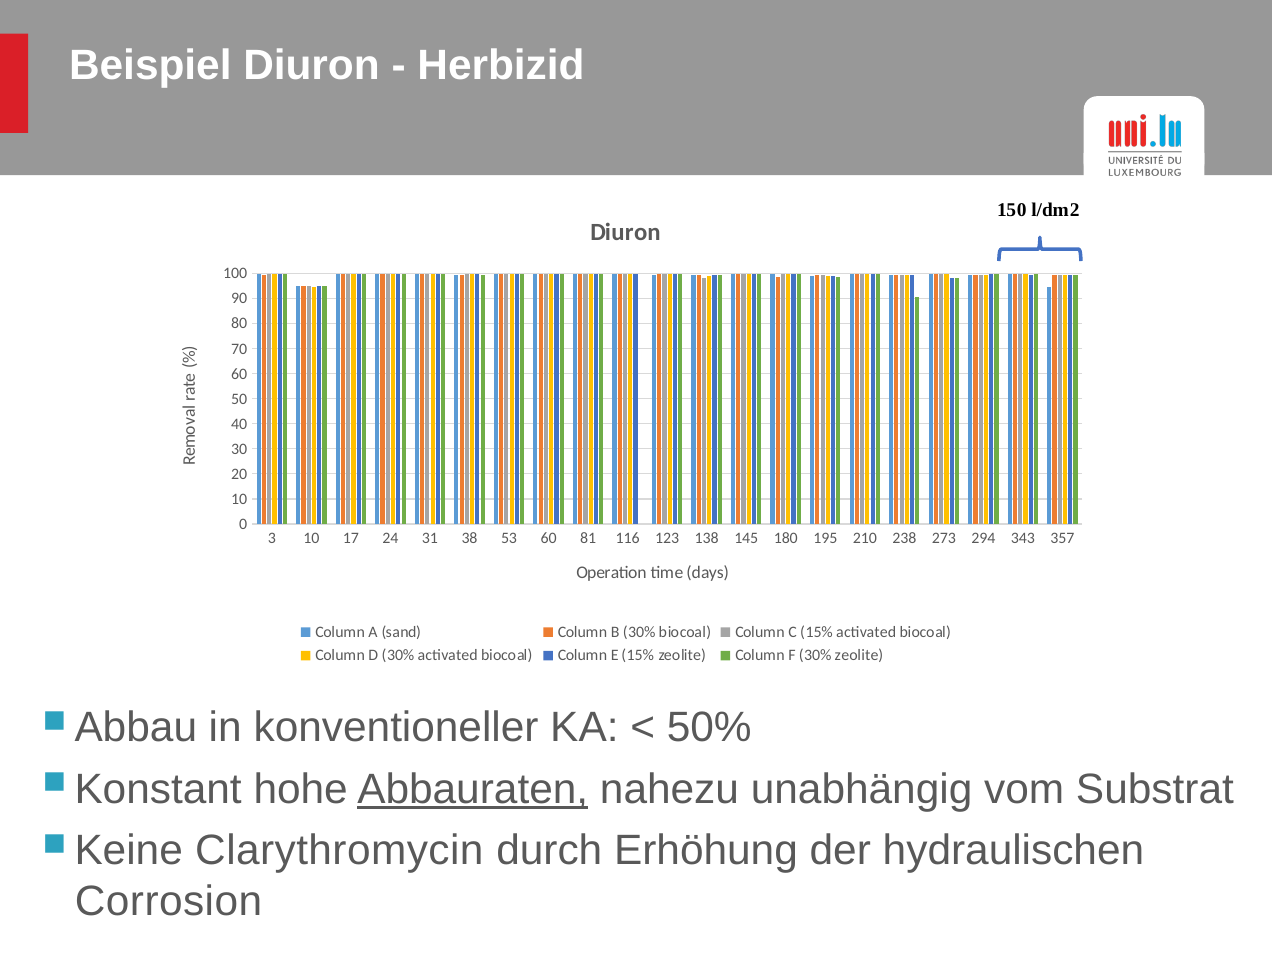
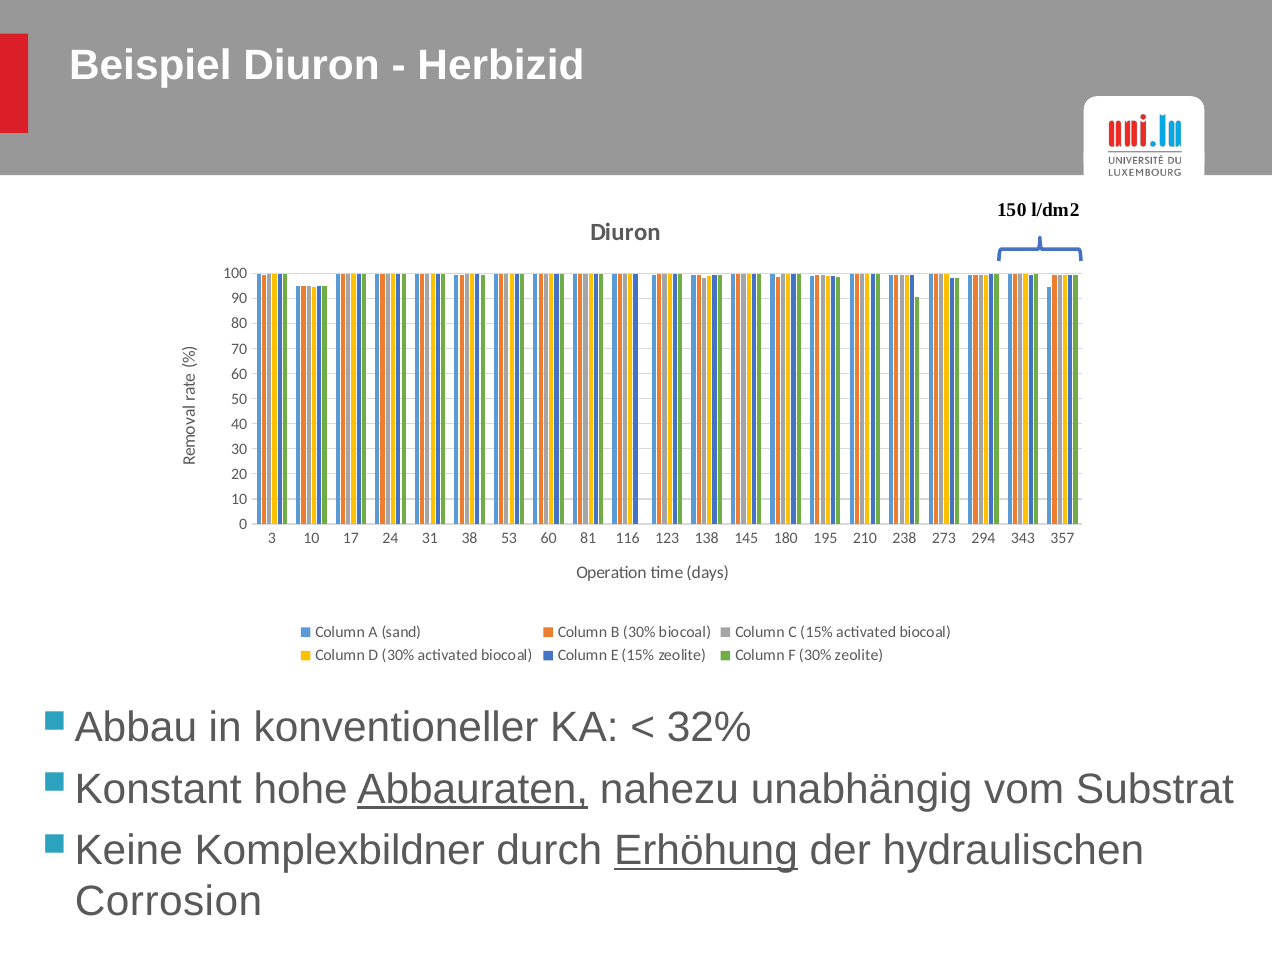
50%: 50% -> 32% (709, 728)
Clarythromycin: Clarythromycin -> Komplexbildner (340, 851)
Erhöhung underline: none -> present (706, 851)
